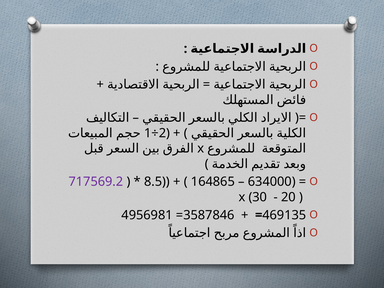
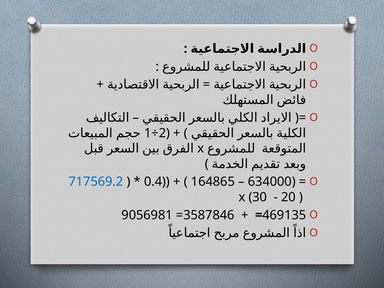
717569.2 colour: purple -> blue (96, 182)
8.5: 8.5 -> 0.4 (153, 182)
4956981: 4956981 -> 9056981 (147, 215)
